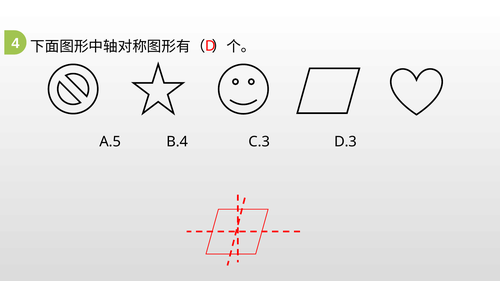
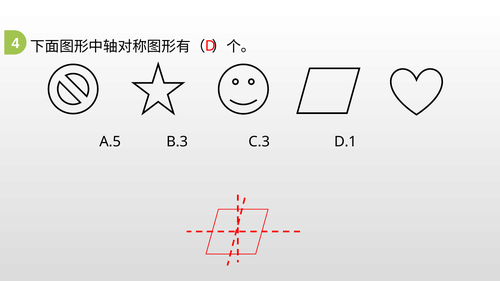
B.4: B.4 -> B.3 (177, 142)
D.3: D.3 -> D.1 (345, 142)
